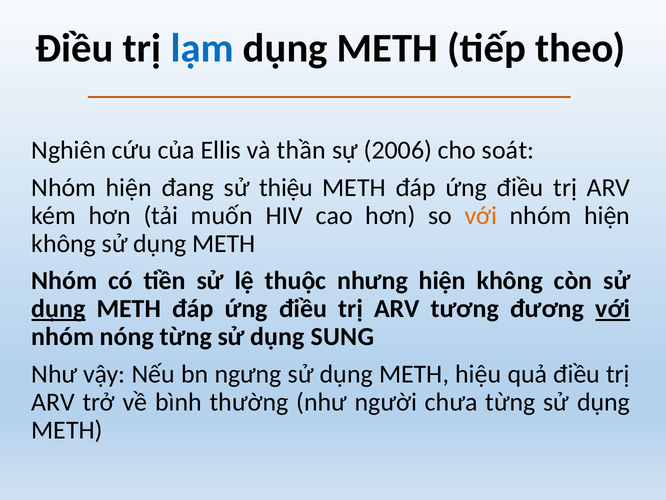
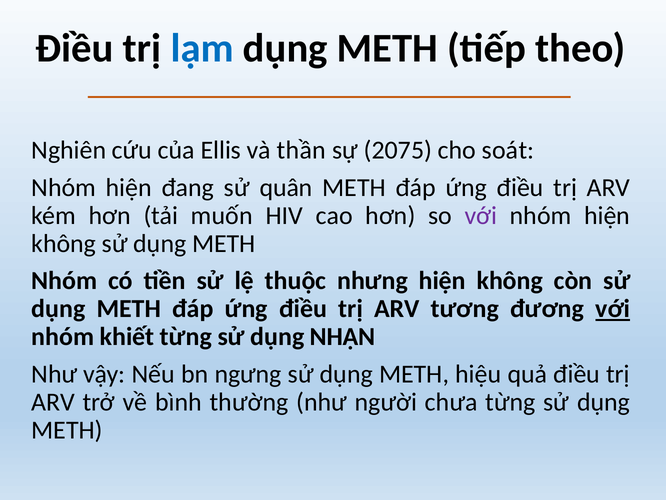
2006: 2006 -> 2075 (398, 150)
thiệu: thiệu -> quân (286, 187)
với colour: orange -> purple (481, 215)
dụng underline: present -> none (58, 309)
nóng: nóng -> khiết (127, 337)
SUNG: SUNG -> NHẬN (343, 337)
